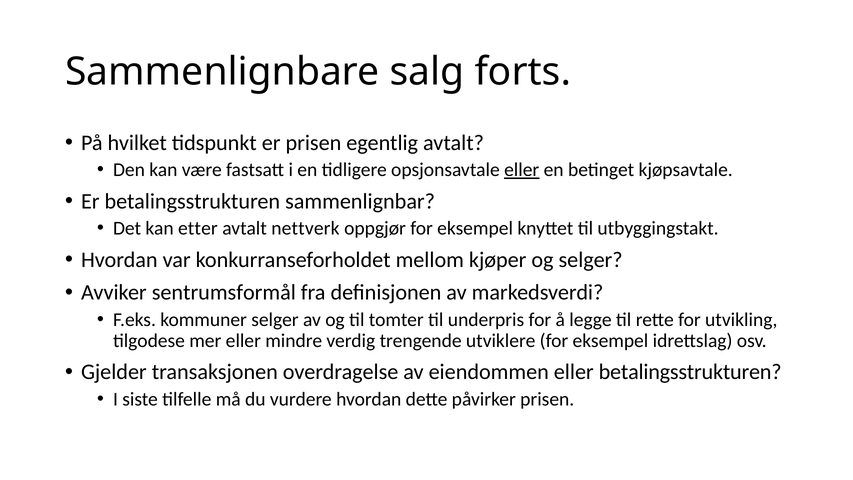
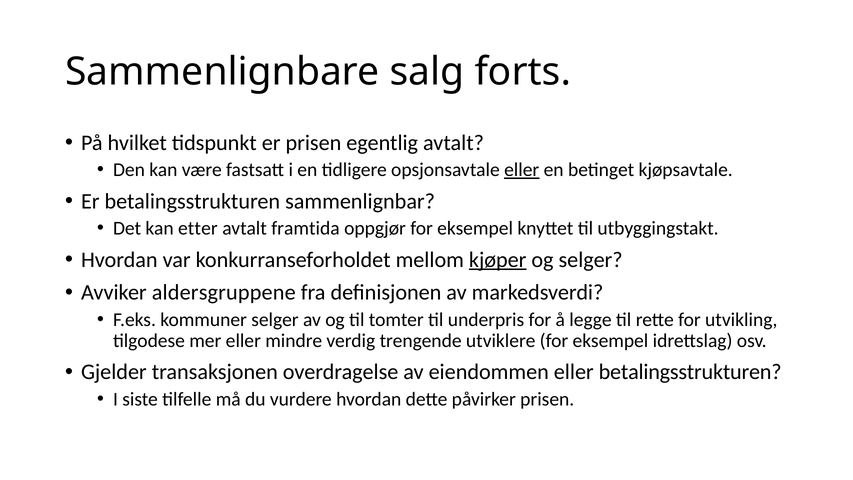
nettverk: nettverk -> framtida (305, 228)
kjøper underline: none -> present (498, 260)
sentrumsformål: sentrumsformål -> aldersgruppene (224, 292)
